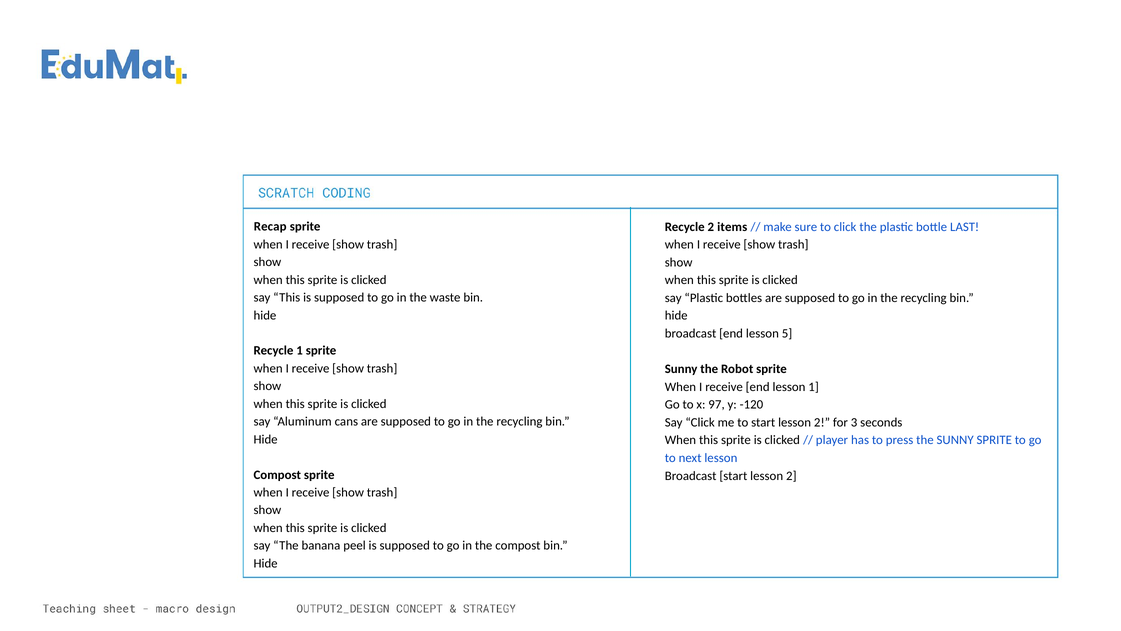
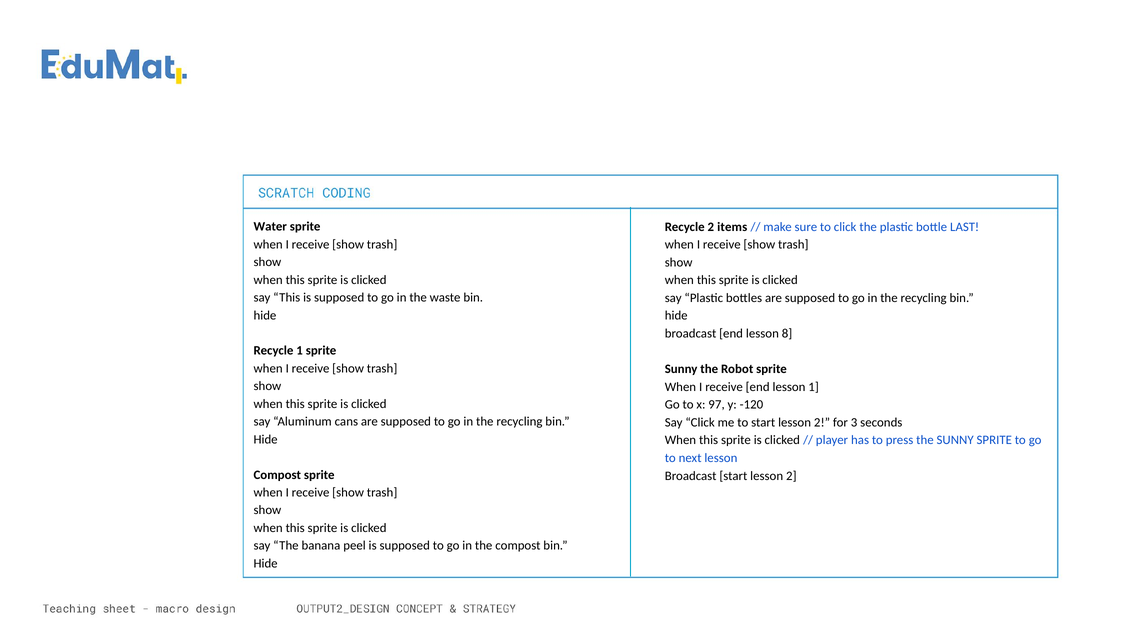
Recap: Recap -> Water (270, 227)
5: 5 -> 8 (787, 333)
